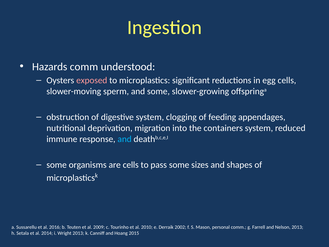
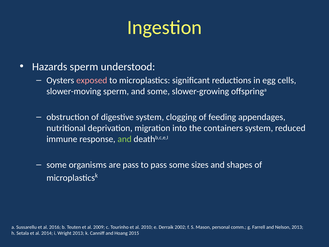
Hazards comm: comm -> sperm (84, 67)
and colour: light blue -> light green (125, 139)
are cells: cells -> pass (131, 165)
